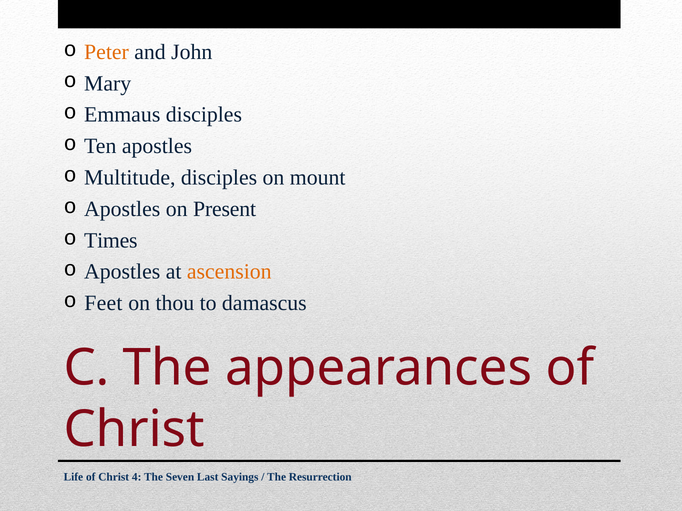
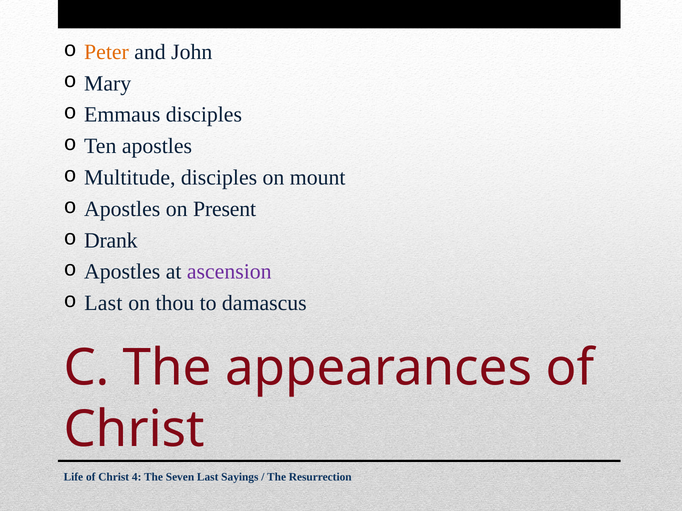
Times: Times -> Drank (111, 241)
ascension colour: orange -> purple (229, 272)
Feet: Feet -> Last (103, 304)
